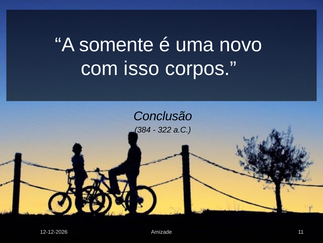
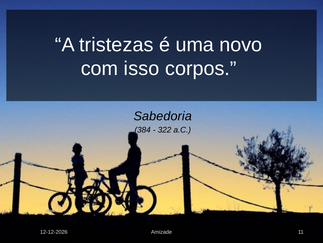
somente: somente -> tristezas (116, 45)
Conclusão: Conclusão -> Sabedoria (163, 116)
